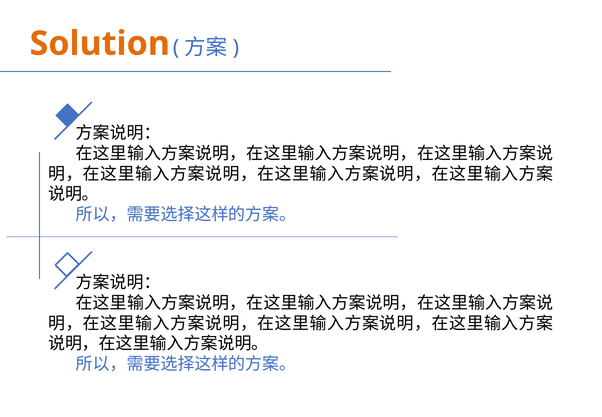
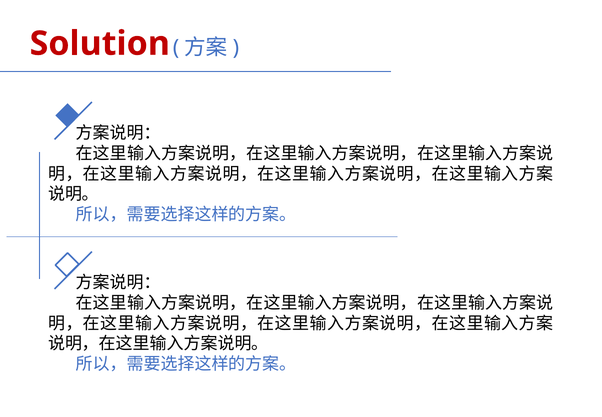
Solution colour: orange -> red (100, 44)
